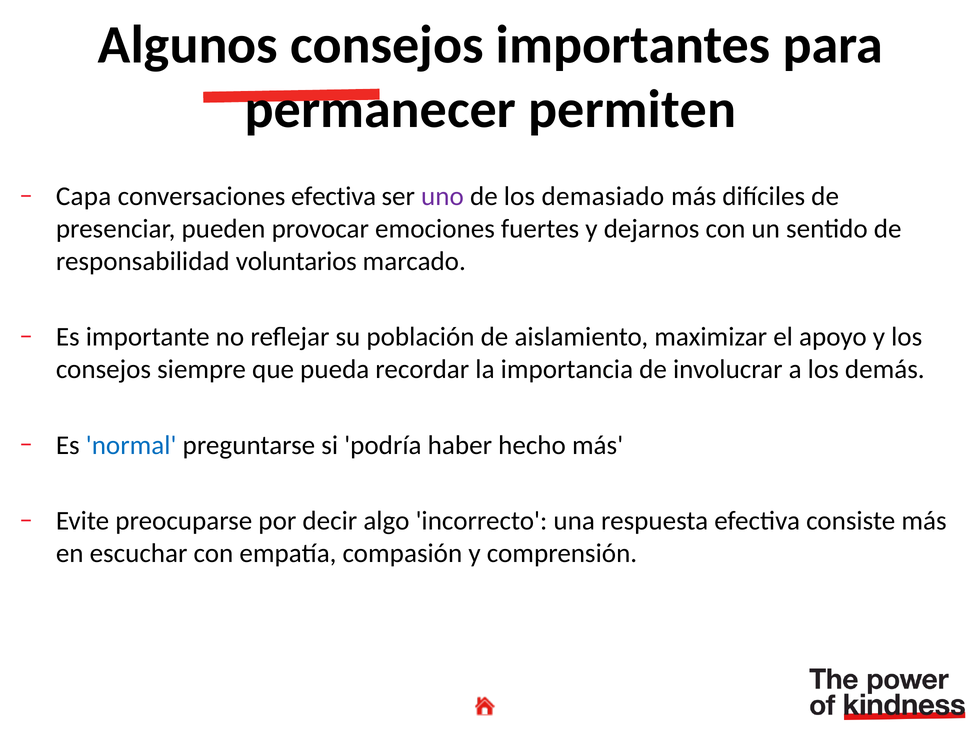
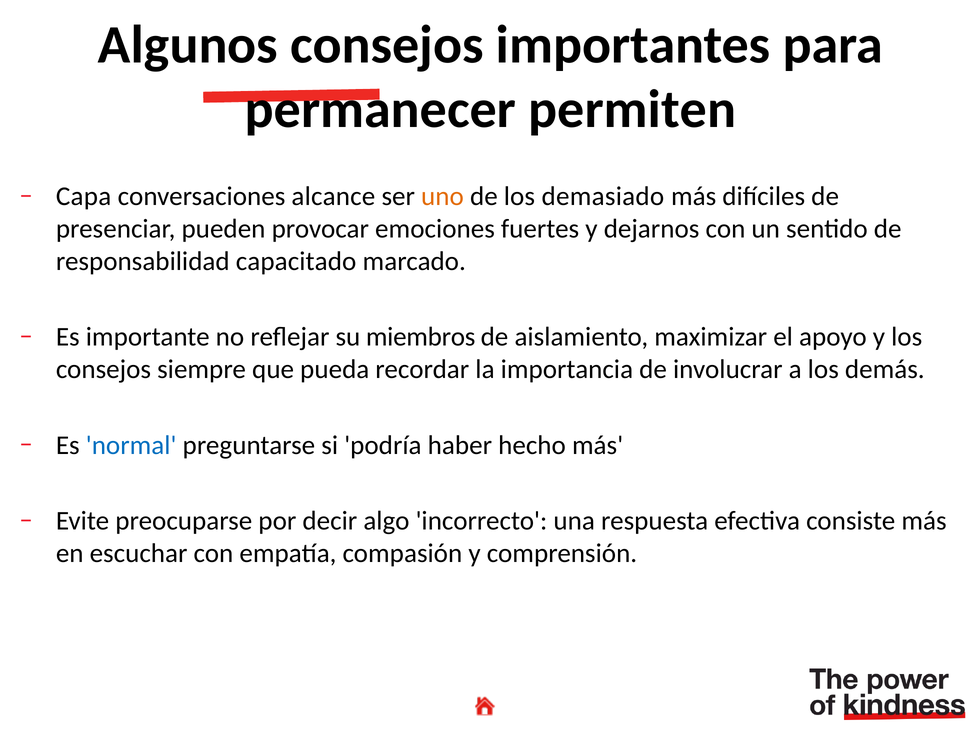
conversaciones efectiva: efectiva -> alcance (333, 196)
uno colour: purple -> orange (442, 196)
voluntarios: voluntarios -> capacitado (296, 261)
población: población -> miembros (421, 337)
